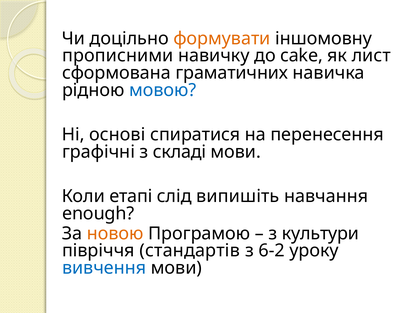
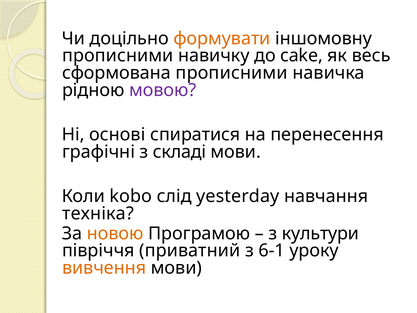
лист: лист -> весь (371, 56)
сформована граматичних: граматичних -> прописними (232, 73)
мовою colour: blue -> purple (163, 90)
етапі: етапі -> kobo (131, 196)
випишіть: випишіть -> yesterday (238, 196)
enough: enough -> техніка (98, 213)
стандартів: стандартів -> приватний (190, 251)
6-2: 6-2 -> 6-1 (272, 251)
вивчення colour: blue -> orange (104, 268)
